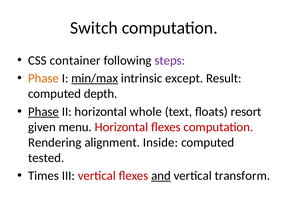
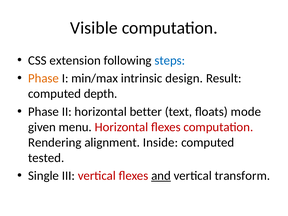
Switch: Switch -> Visible (94, 28)
container: container -> extension (75, 60)
steps colour: purple -> blue (170, 60)
min/max underline: present -> none (95, 78)
except: except -> design (184, 78)
Phase underline: present -> none (43, 112)
whole: whole -> better (146, 112)
resort: resort -> mode (246, 112)
Times: Times -> Single (43, 176)
